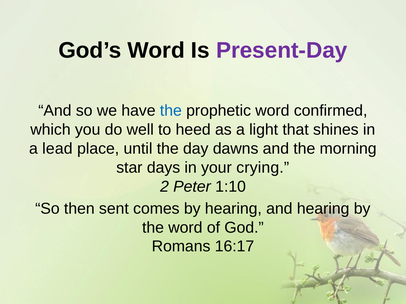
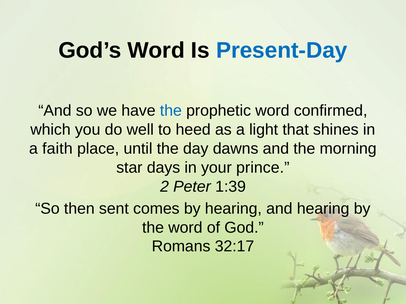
Present-Day colour: purple -> blue (282, 51)
lead: lead -> faith (57, 149)
crying: crying -> prince (263, 168)
1:10: 1:10 -> 1:39 (231, 187)
16:17: 16:17 -> 32:17 (234, 247)
